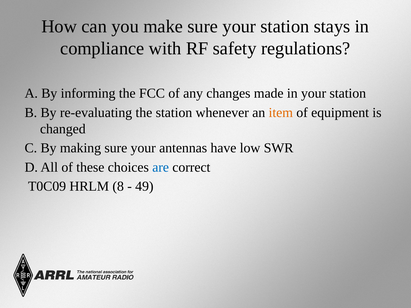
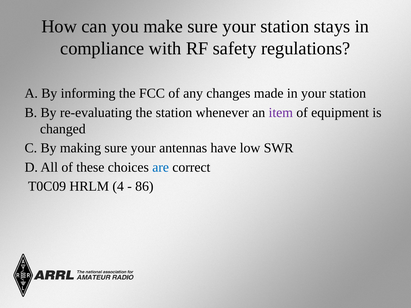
item colour: orange -> purple (281, 113)
8: 8 -> 4 (118, 187)
49: 49 -> 86 (144, 187)
